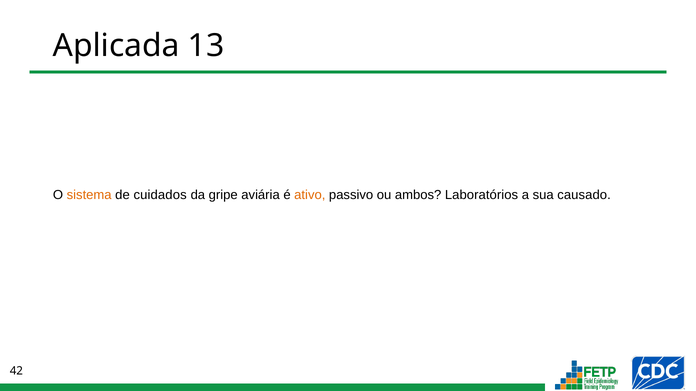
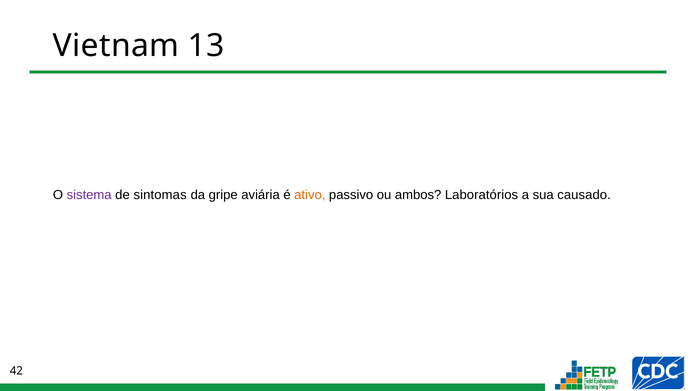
Aplicada: Aplicada -> Vietnam (116, 46)
sistema colour: orange -> purple (89, 195)
cuidados: cuidados -> sintomas (160, 195)
